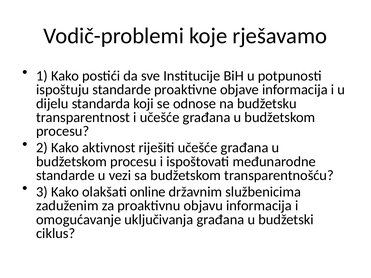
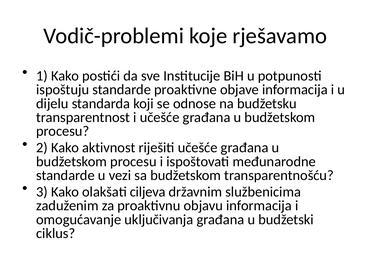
online: online -> ciljeva (148, 192)
